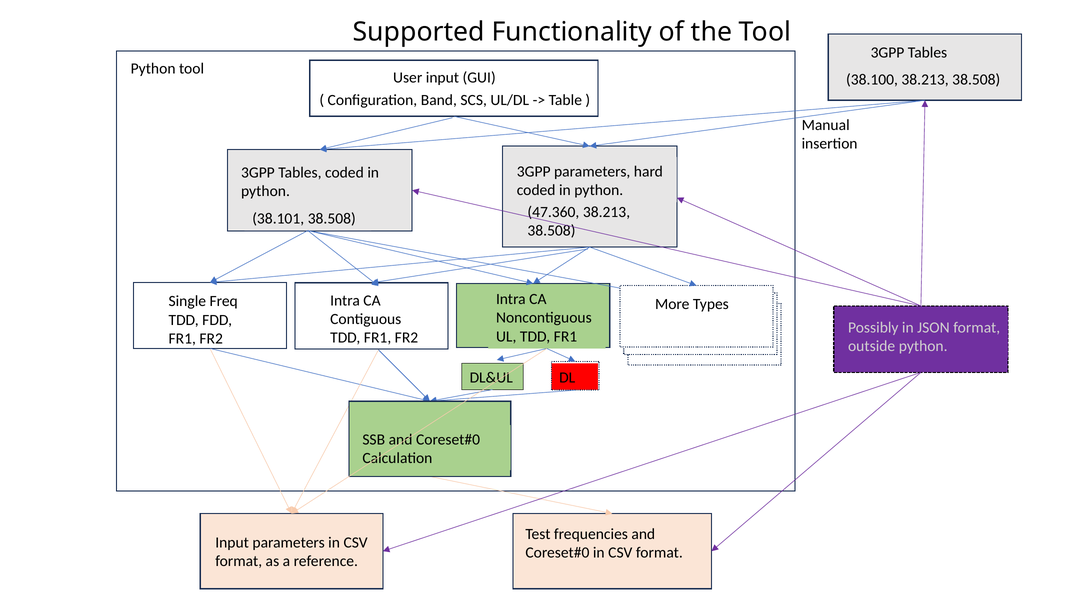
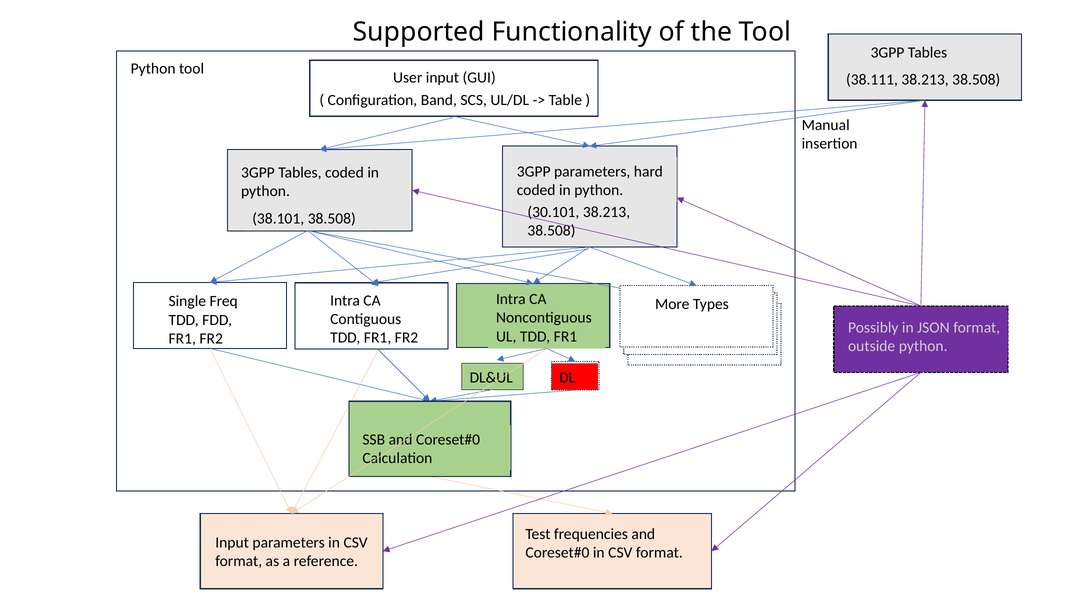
38.100: 38.100 -> 38.111 (872, 80)
47.360: 47.360 -> 30.101 (553, 212)
